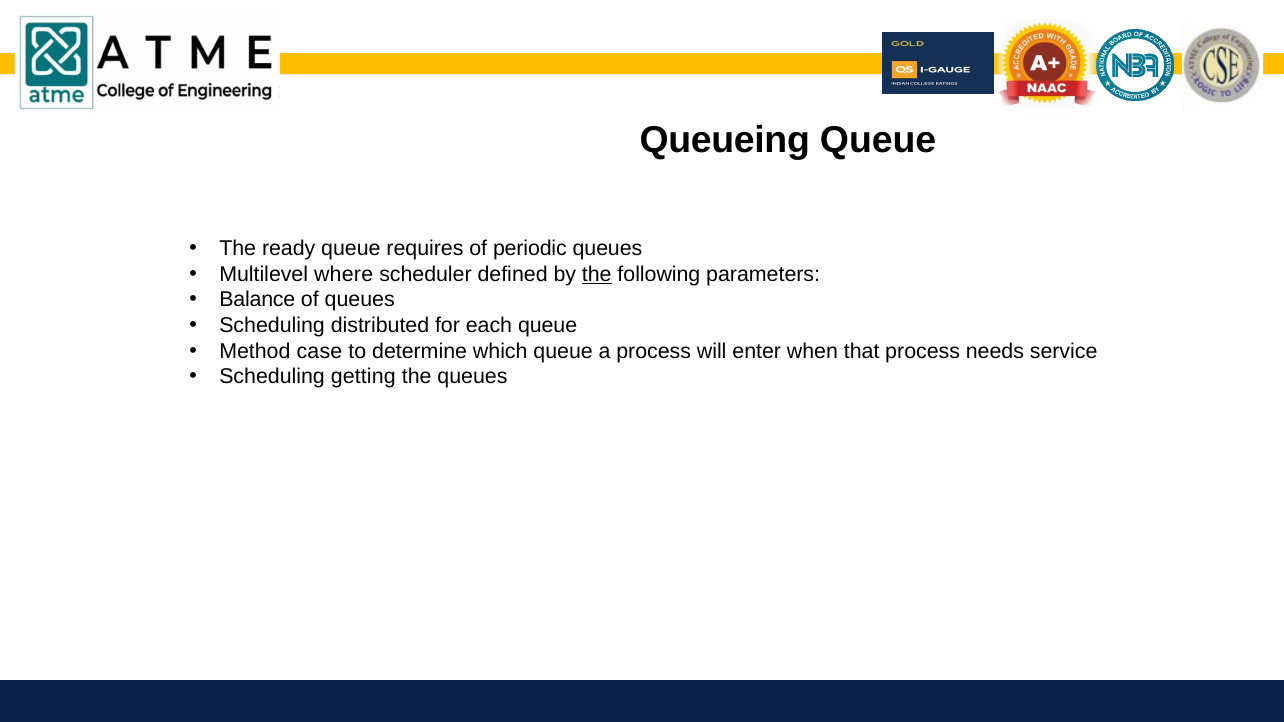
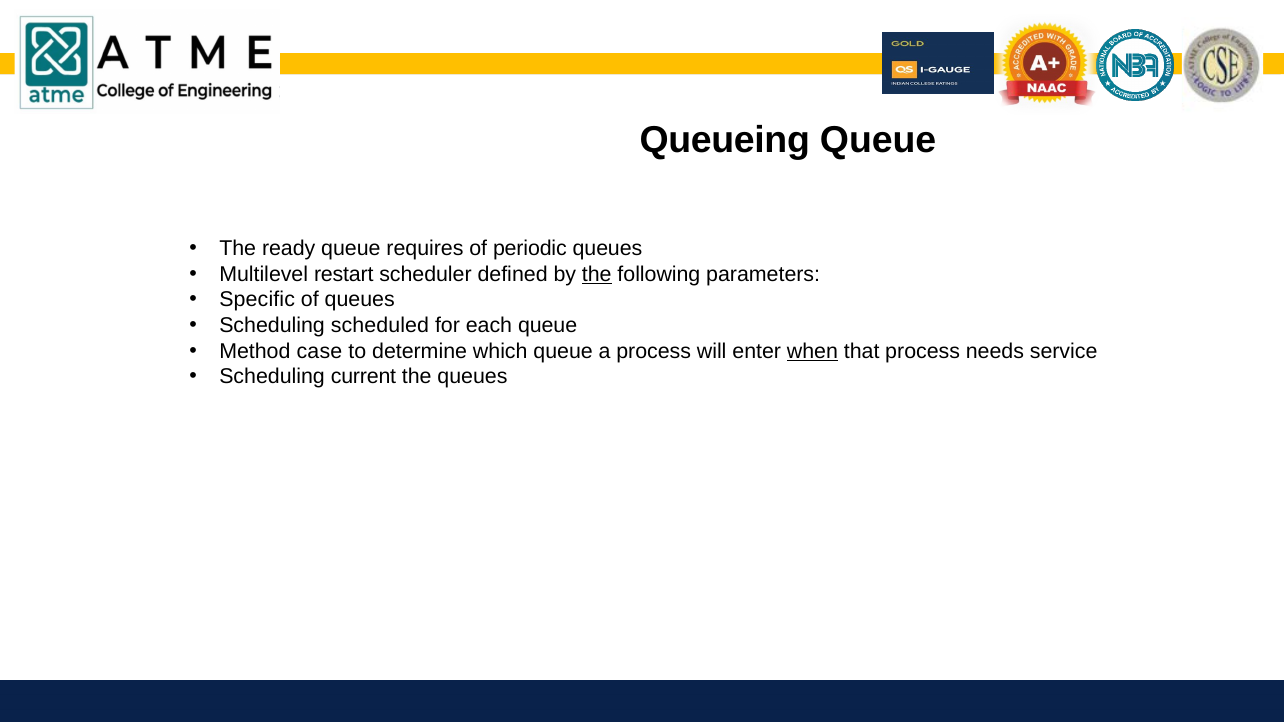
where: where -> restart (344, 274)
Balance: Balance -> Specific (257, 300)
distributed: distributed -> scheduled (380, 326)
when underline: none -> present (812, 351)
getting: getting -> current (363, 377)
